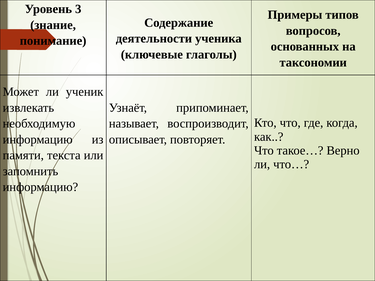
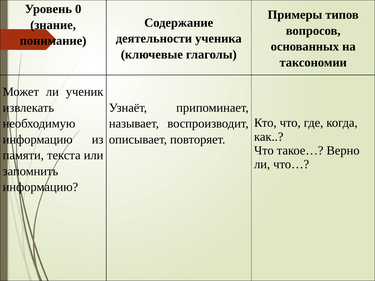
3: 3 -> 0 (78, 9)
